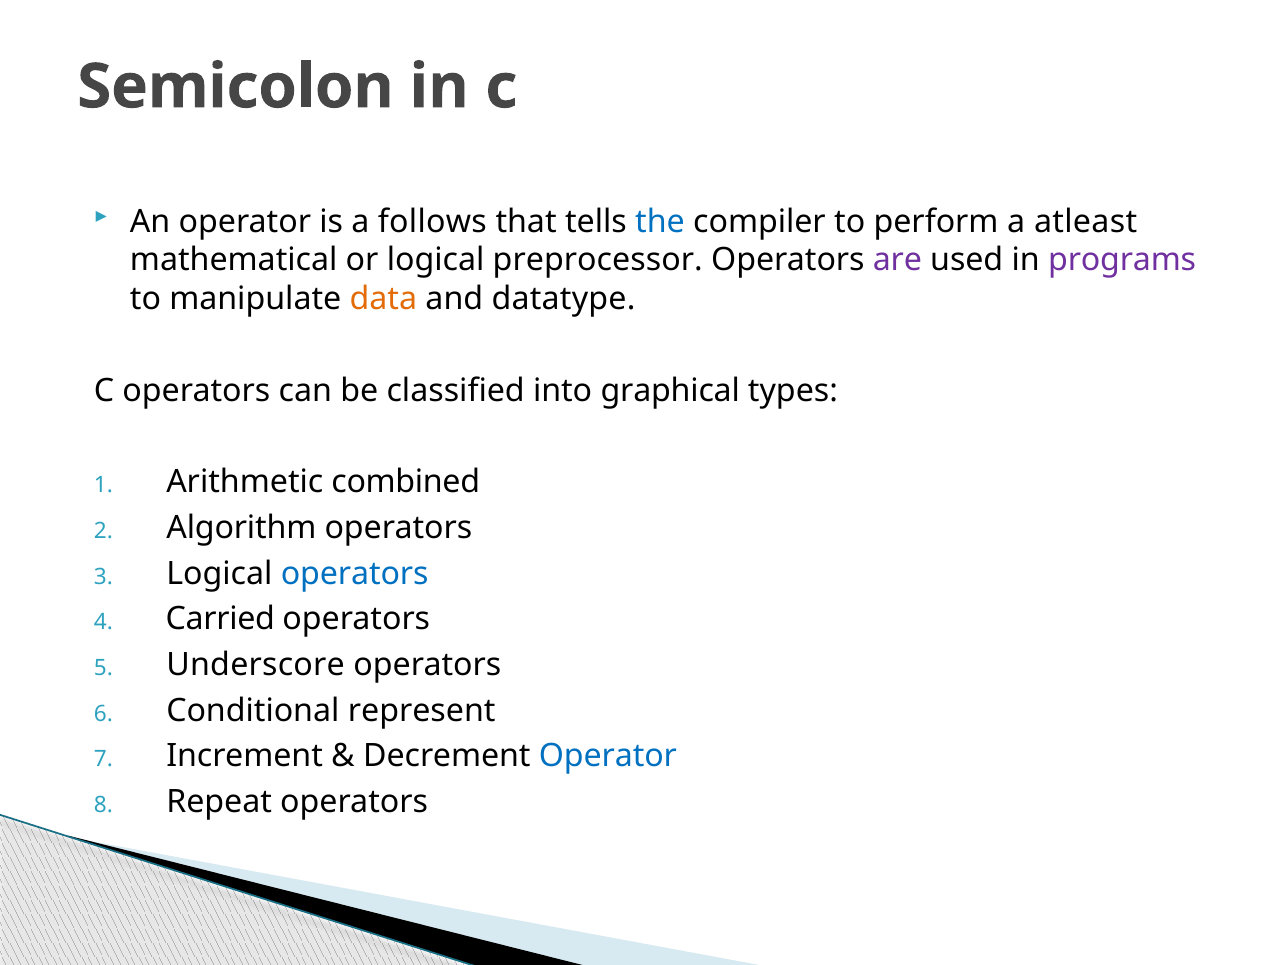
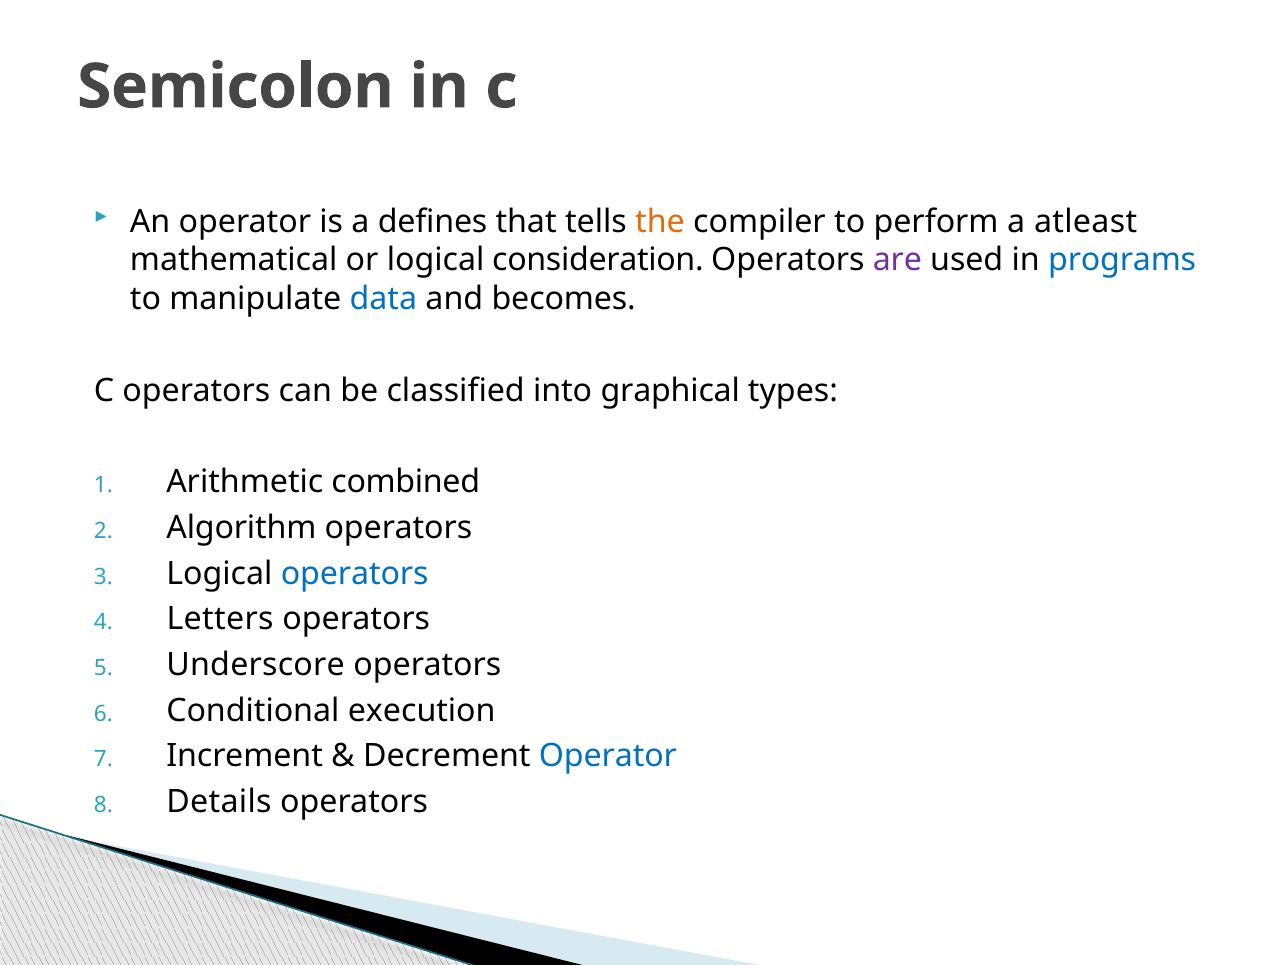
follows: follows -> defines (433, 222)
the colour: blue -> orange (660, 222)
preprocessor: preprocessor -> consideration (598, 260)
programs colour: purple -> blue (1122, 260)
data colour: orange -> blue (383, 299)
datatype: datatype -> becomes (564, 299)
Carried: Carried -> Letters (220, 619)
represent: represent -> execution (422, 711)
Repeat: Repeat -> Details (219, 802)
